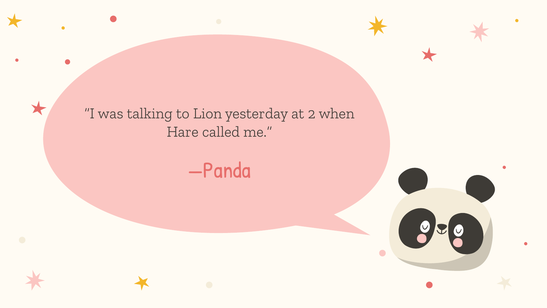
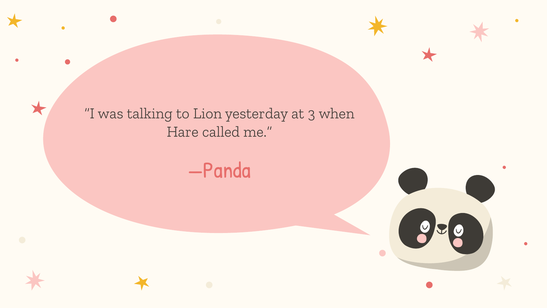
2: 2 -> 3 (312, 113)
